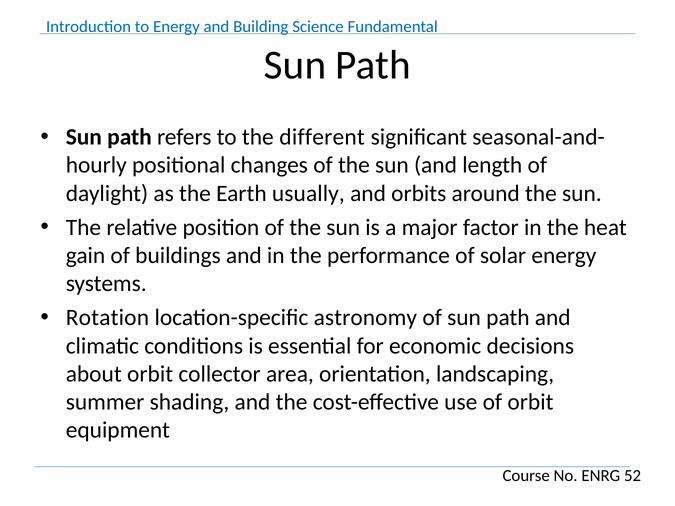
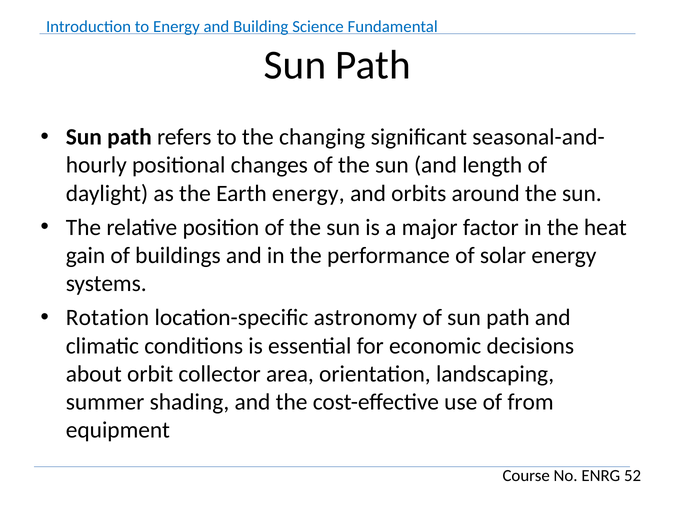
different: different -> changing (322, 137)
Earth usually: usually -> energy (308, 193)
of orbit: orbit -> from (531, 402)
